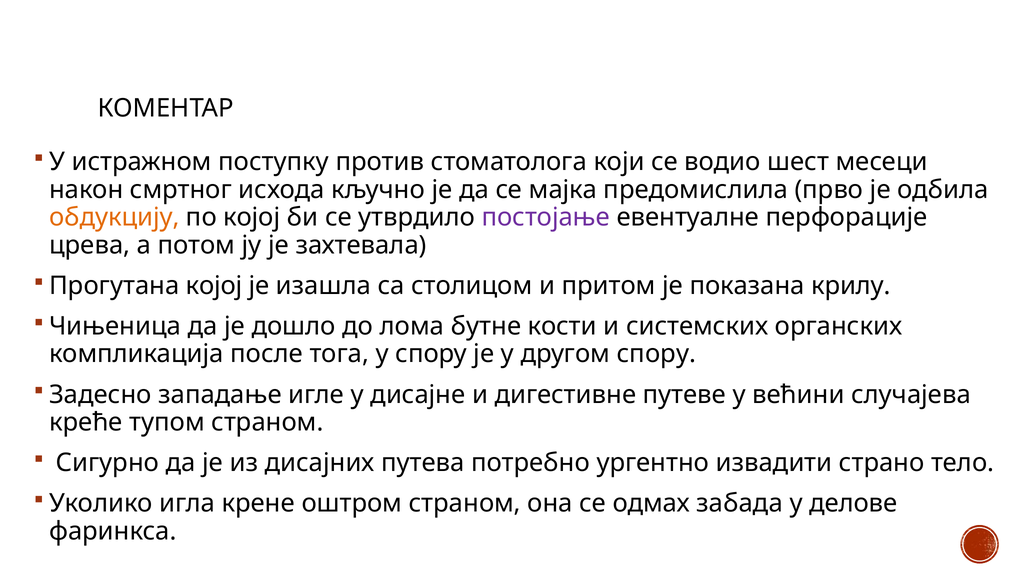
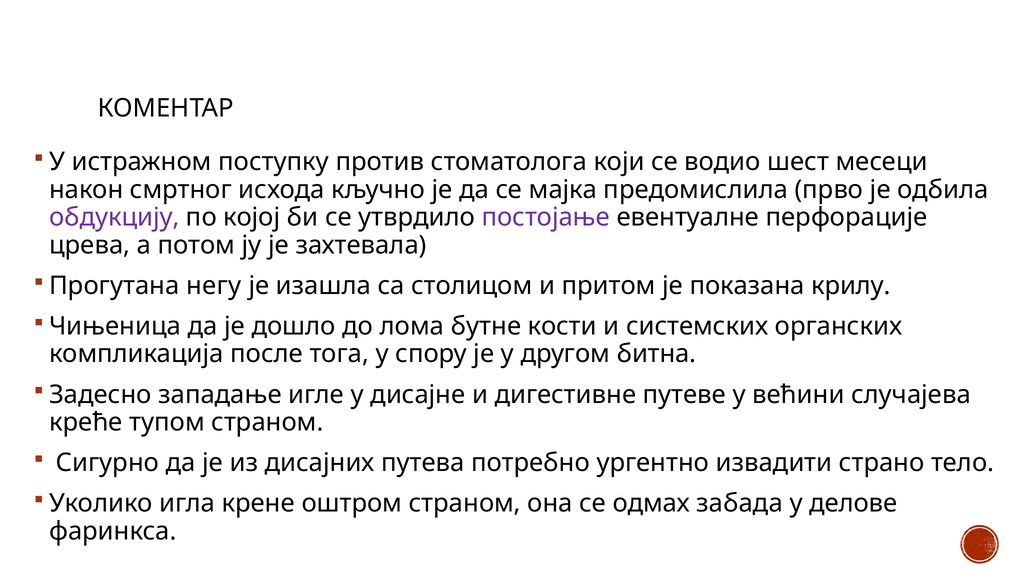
обдукцију colour: orange -> purple (114, 217)
Прогутана којој: којој -> негу (214, 286)
другом спору: спору -> битна (656, 354)
